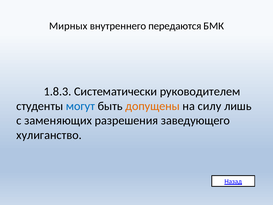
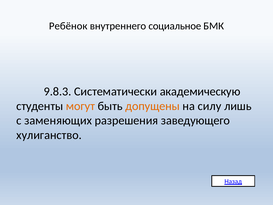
Мирных: Мирных -> Ребёнок (68, 26)
передаются: передаются -> социальное (175, 26)
1.8.3: 1.8.3 -> 9.8.3 (57, 91)
руководителем: руководителем -> академическую (200, 91)
могут colour: blue -> orange (80, 106)
